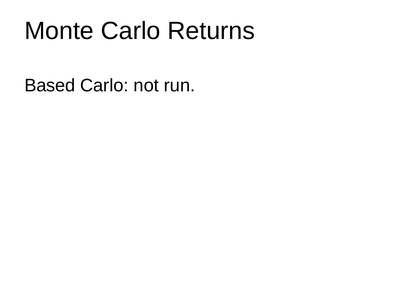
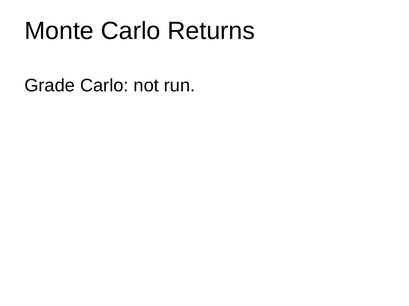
Based: Based -> Grade (50, 86)
